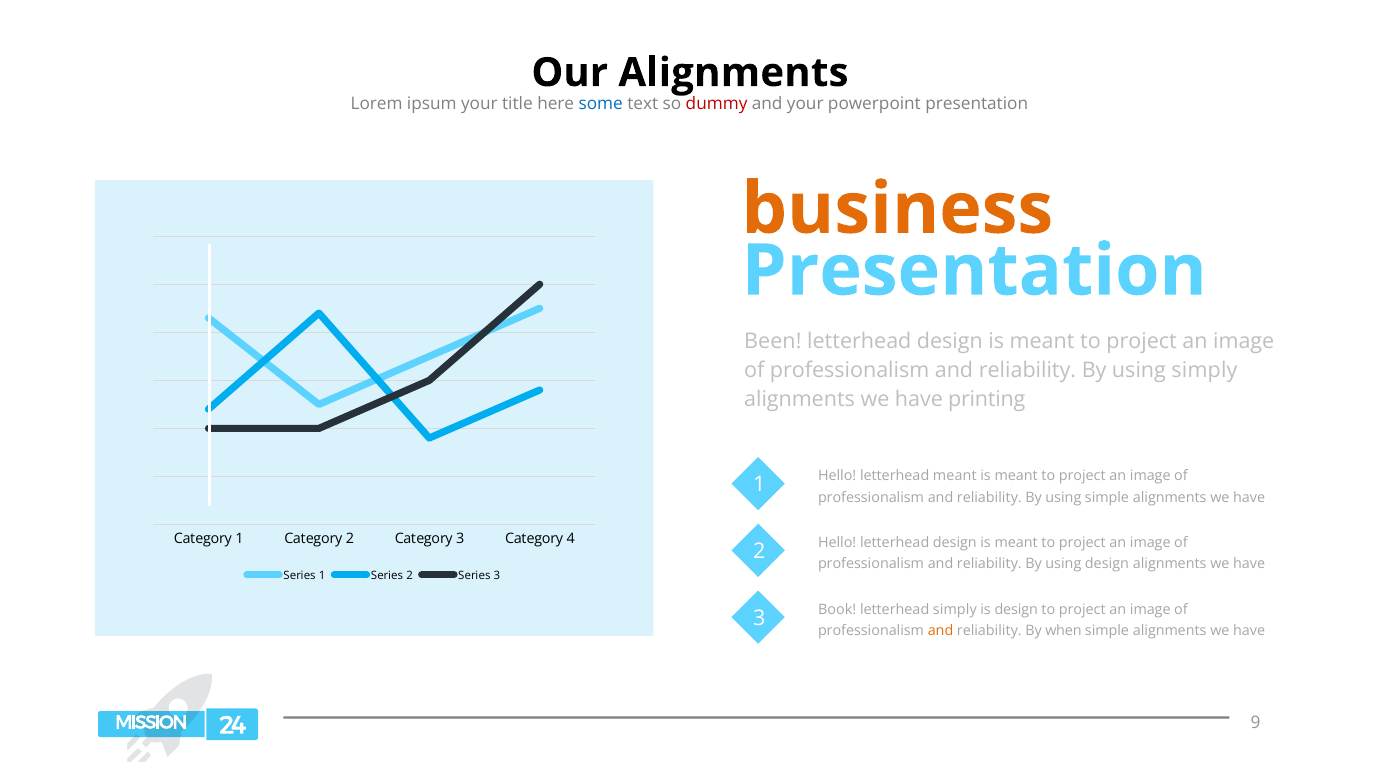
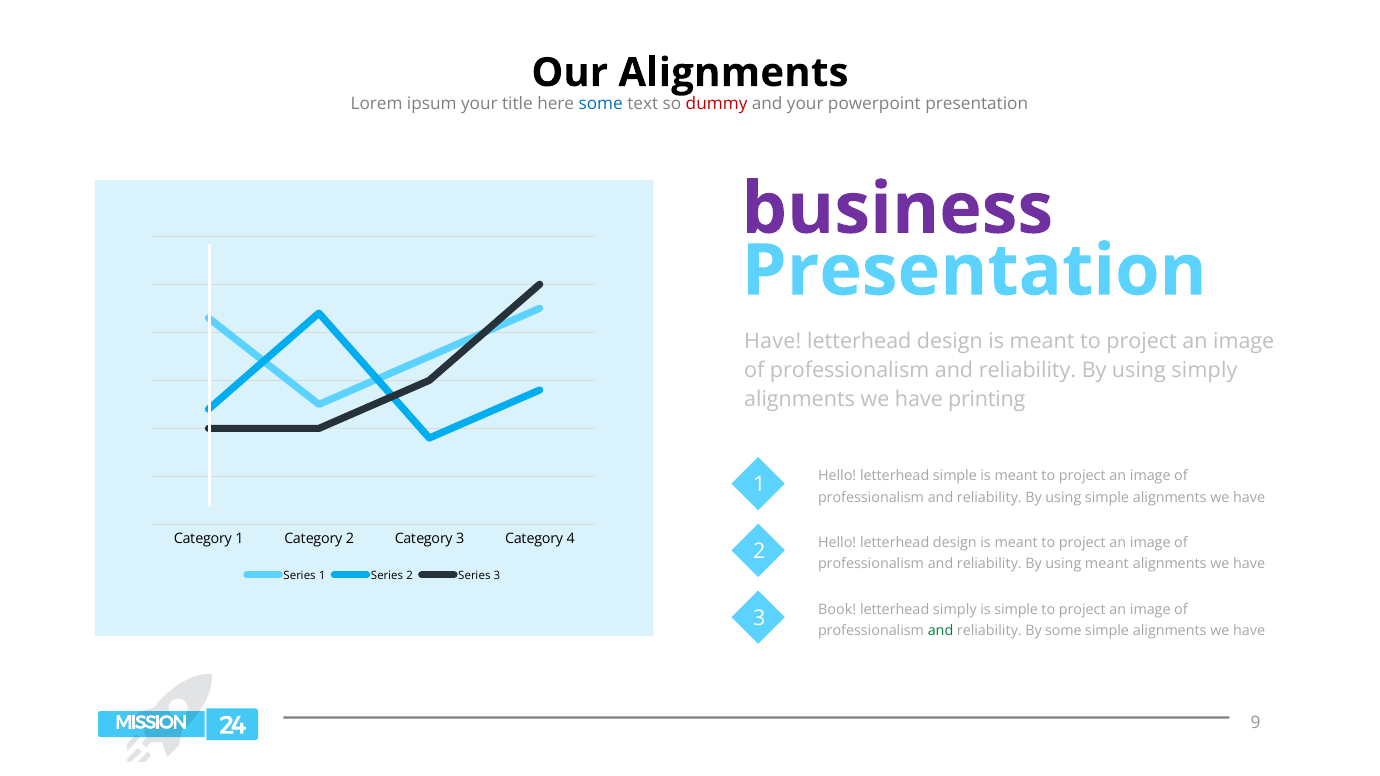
business colour: orange -> purple (897, 209)
Been: Been -> Have (773, 342)
letterhead meant: meant -> simple (955, 476)
using design: design -> meant (1107, 564)
is design: design -> simple (1016, 610)
and colour: orange -> green (941, 631)
By when: when -> some (1063, 631)
